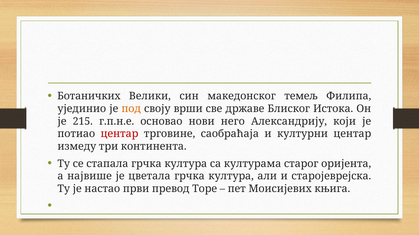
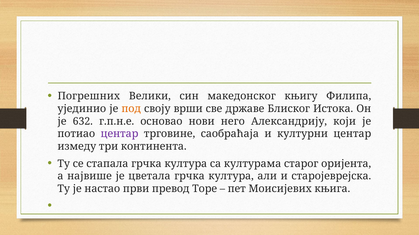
Ботаничких: Ботаничких -> Погрешних (89, 96)
темељ: темељ -> књигу (301, 96)
215: 215 -> 632 (83, 122)
центар colour: red -> purple (119, 134)
